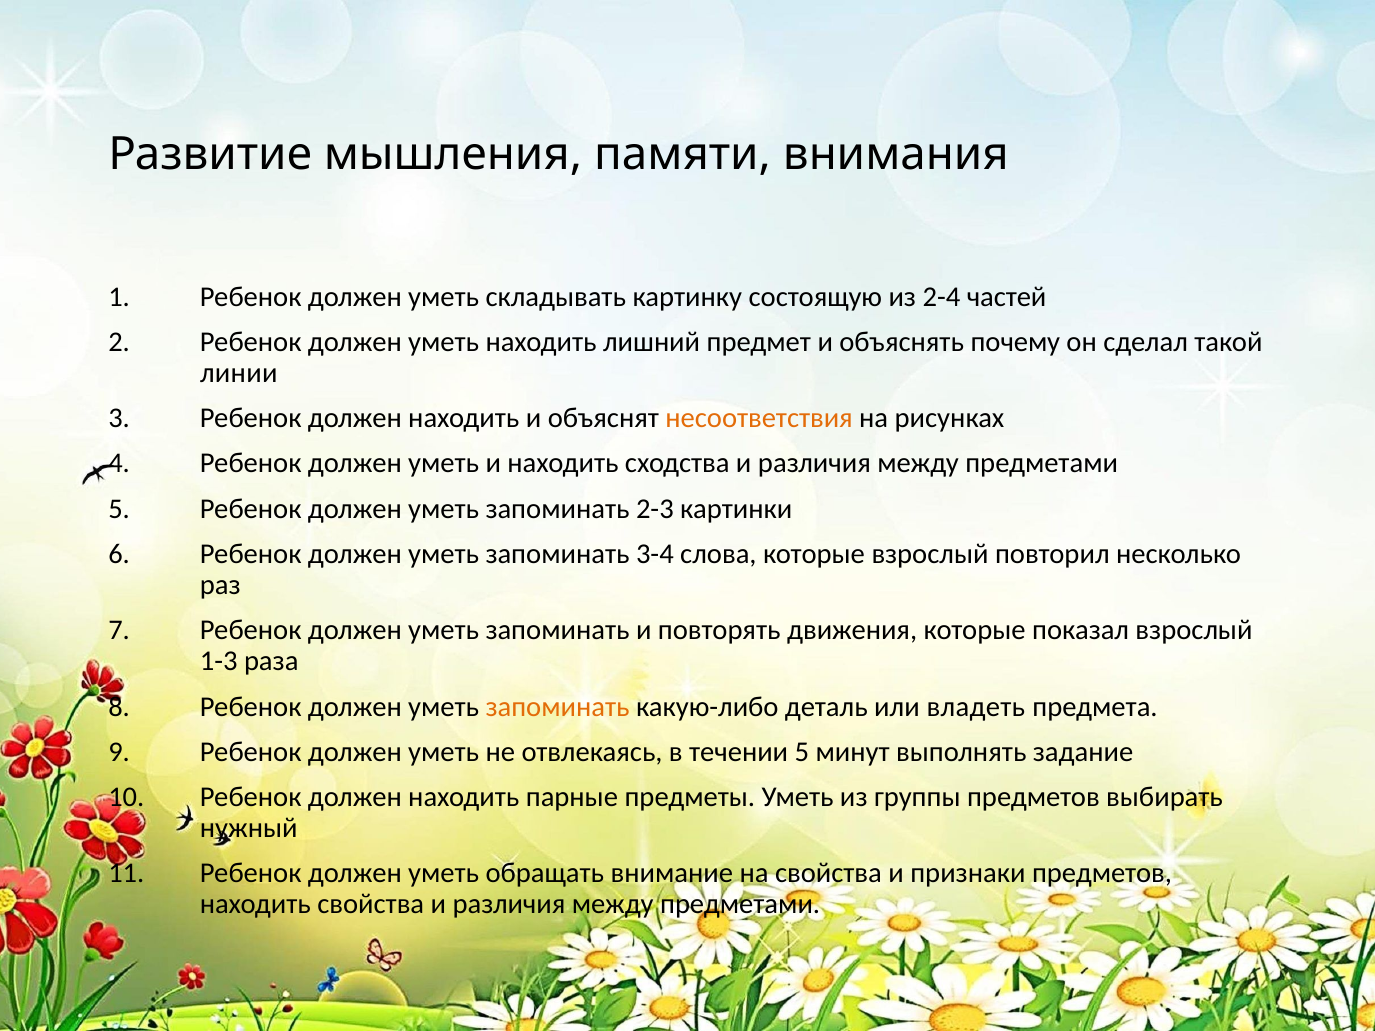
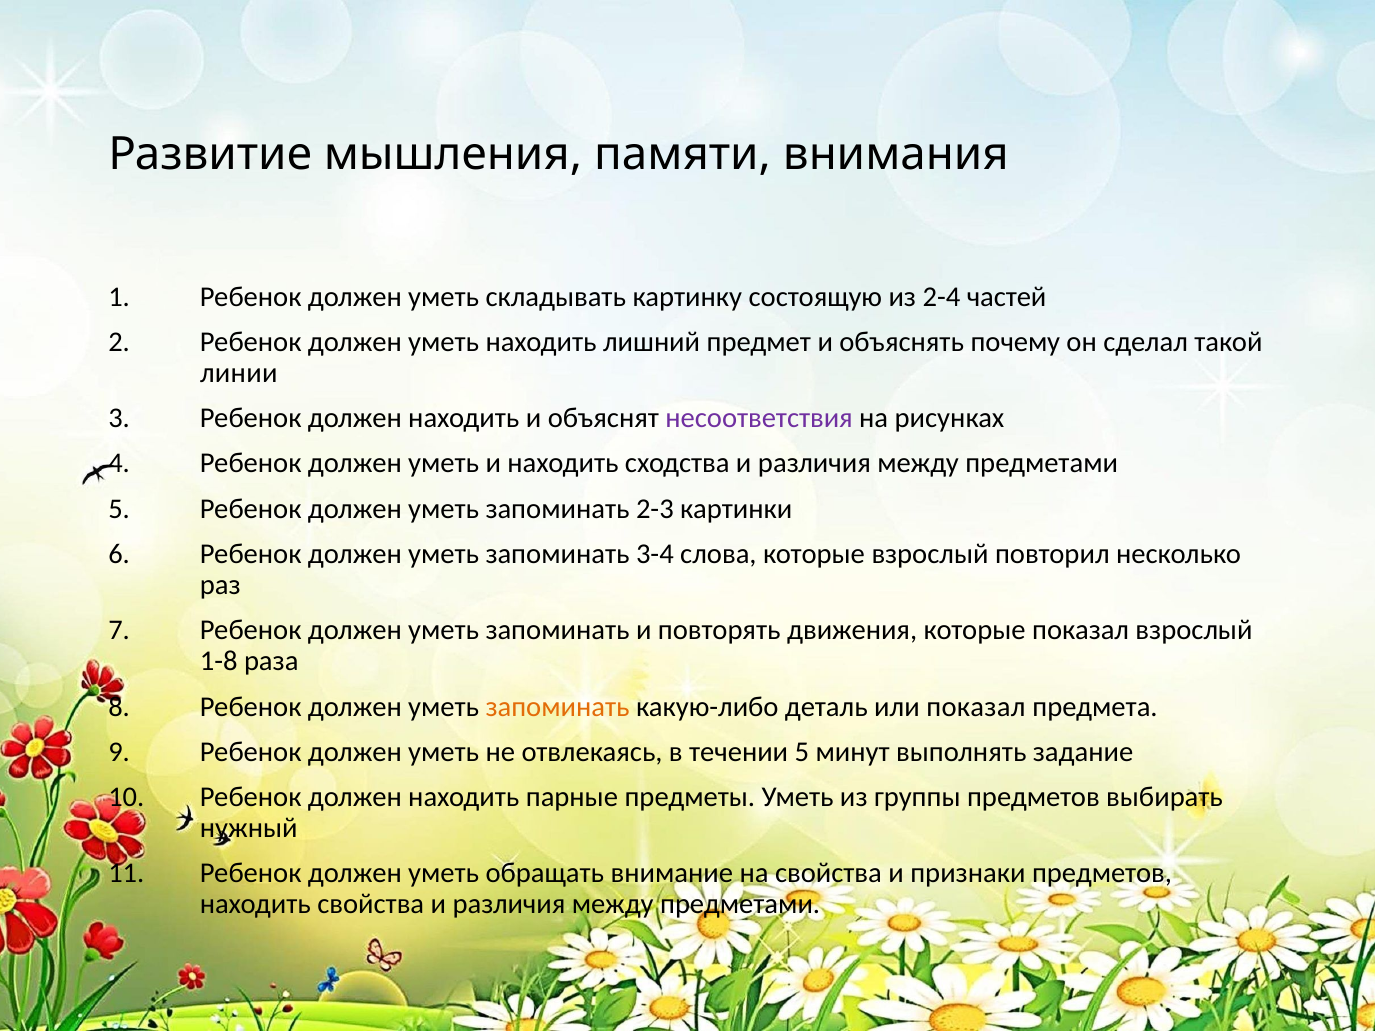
несоответствия colour: orange -> purple (759, 418)
1-3: 1-3 -> 1-8 (219, 661)
или владеть: владеть -> показал (976, 707)
